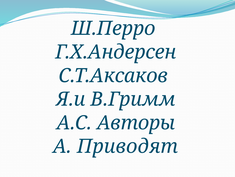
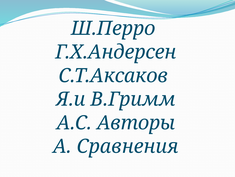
Приводят: Приводят -> Сравнения (128, 146)
